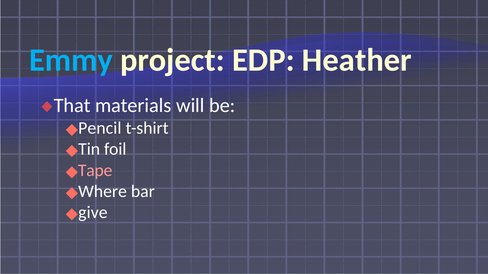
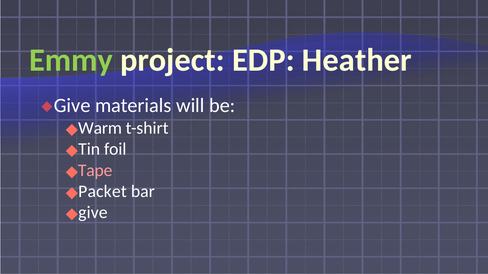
Emmy colour: light blue -> light green (71, 60)
That: That -> Give (72, 106)
Pencil: Pencil -> Warm (100, 128)
Where: Where -> Packet (102, 192)
